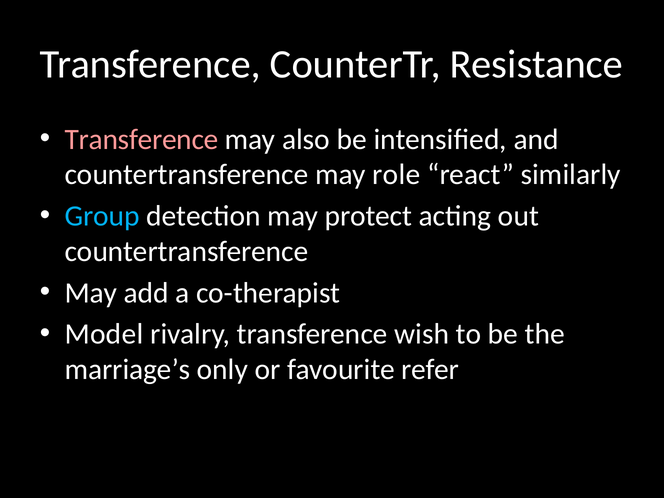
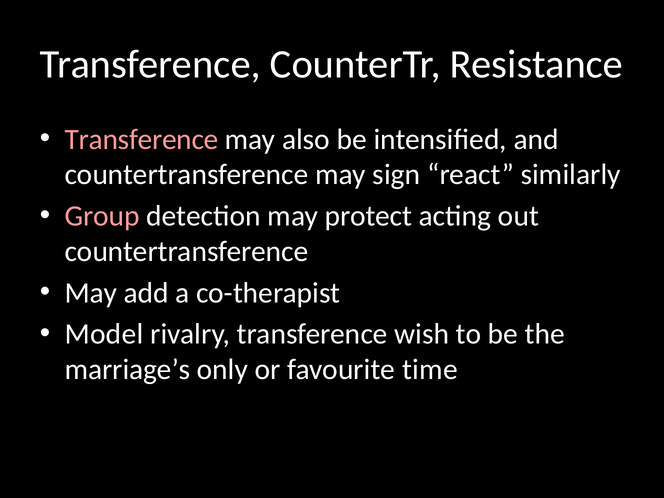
role: role -> sign (396, 175)
Group colour: light blue -> pink (102, 216)
refer: refer -> time (430, 370)
